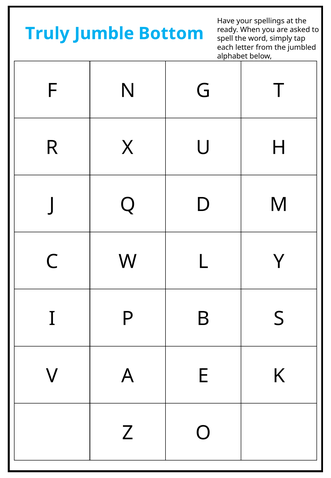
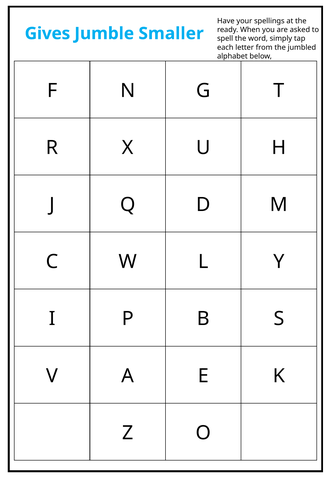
Truly: Truly -> Gives (47, 34)
Bottom: Bottom -> Smaller (171, 34)
